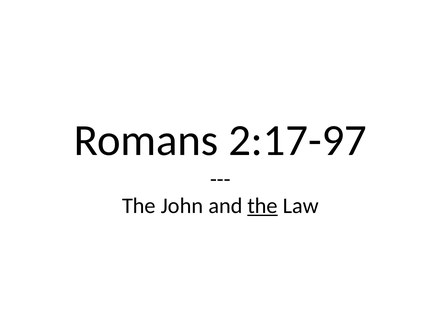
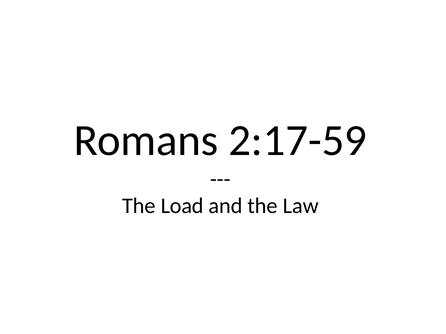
2:17-97: 2:17-97 -> 2:17-59 (298, 141)
John: John -> Load (182, 206)
the underline: present -> none (263, 206)
